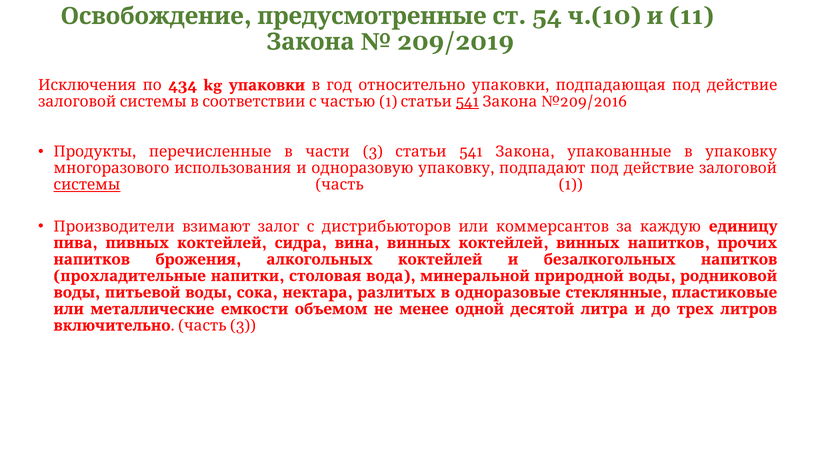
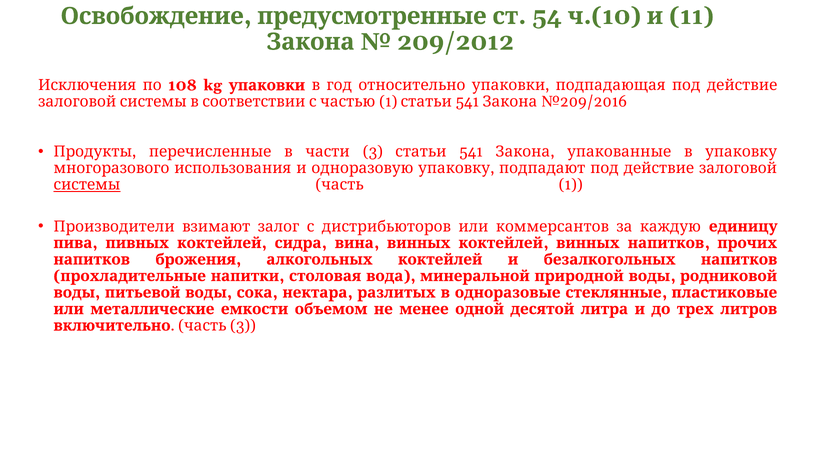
209/2019: 209/2019 -> 209/2012 (455, 42)
434: 434 -> 108 (183, 85)
541 underline: present -> none (468, 102)
